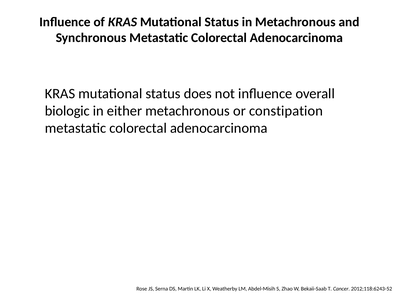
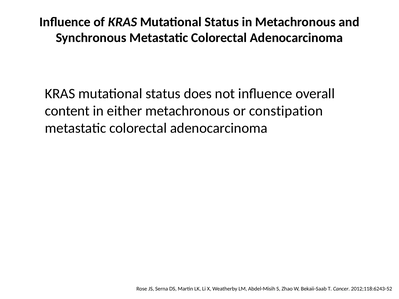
biologic: biologic -> content (67, 111)
